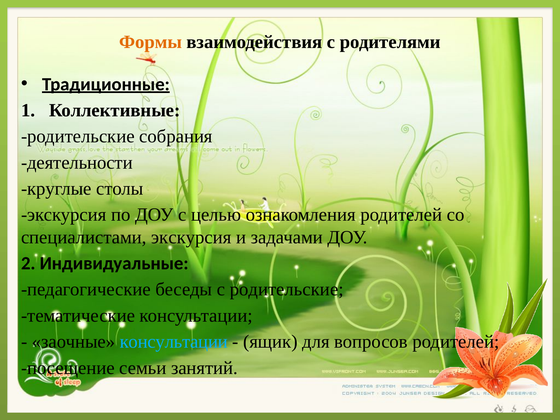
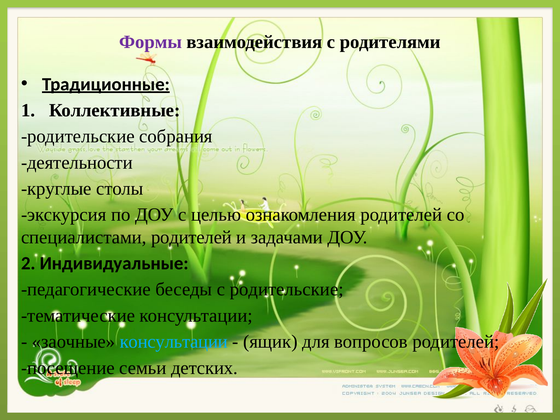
Формы colour: orange -> purple (151, 42)
специалистами экскурсия: экскурсия -> родителей (191, 237)
занятий: занятий -> детских (204, 368)
